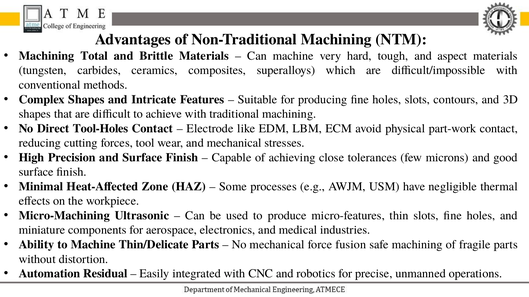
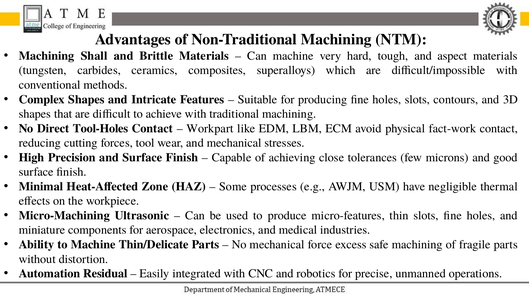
Total: Total -> Shall (94, 56)
Electrode: Electrode -> Workpart (210, 129)
part-work: part-work -> fact-work (452, 129)
fusion: fusion -> excess (351, 245)
